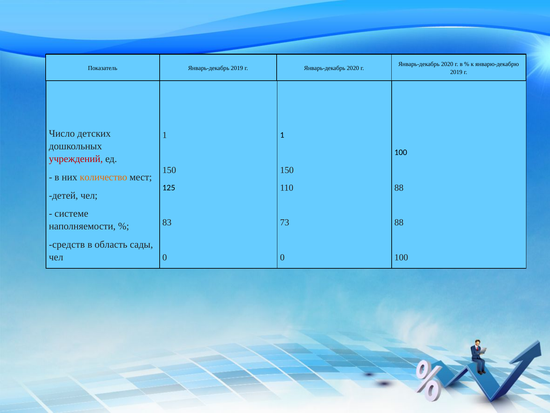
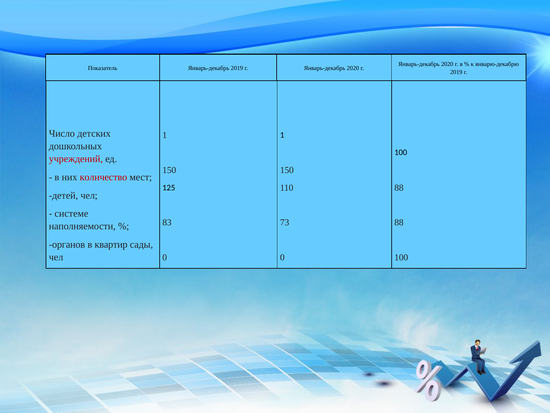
количество colour: orange -> red (103, 177)
средств: средств -> органов (67, 244)
область: область -> квартир (111, 244)
